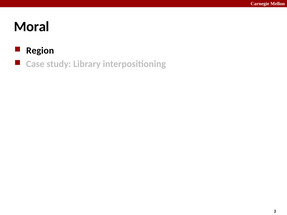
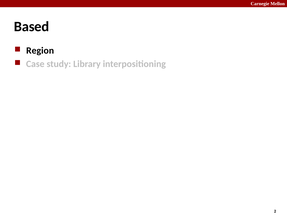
Moral: Moral -> Based (32, 27)
